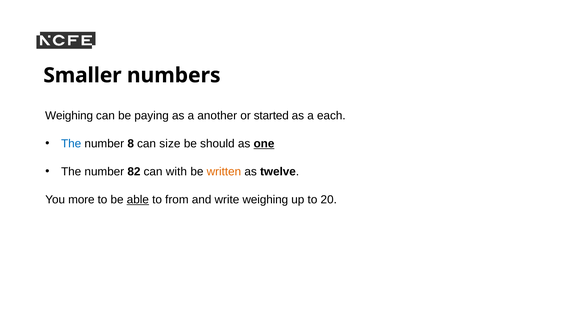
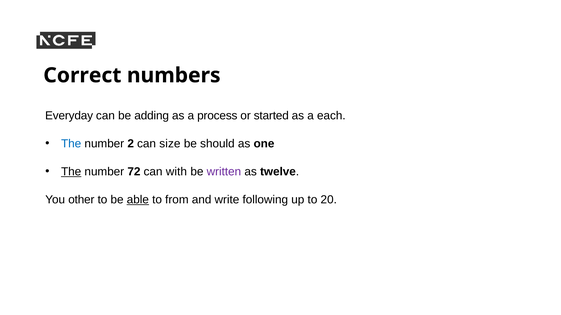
Smaller: Smaller -> Correct (82, 76)
Weighing: Weighing -> Everyday (69, 116)
paying: paying -> adding (152, 116)
another: another -> process (217, 116)
8: 8 -> 2 (131, 144)
one underline: present -> none (264, 144)
The underline: none -> present (71, 172)
82: 82 -> 72 (134, 172)
written colour: orange -> purple (224, 172)
more: more -> other (81, 200)
write weighing: weighing -> following (265, 200)
